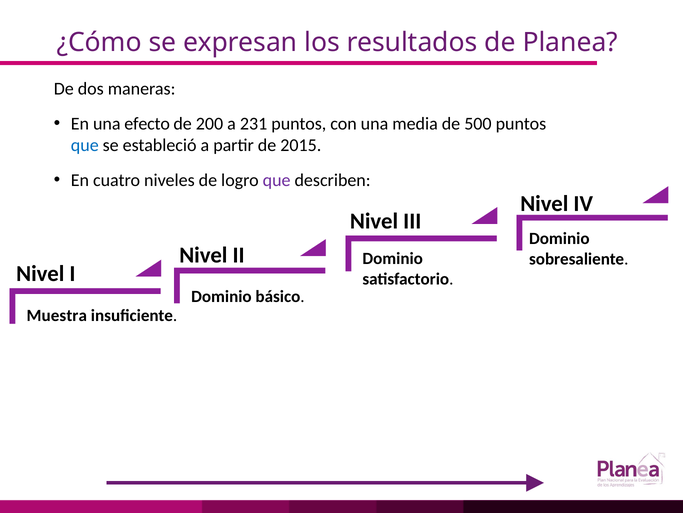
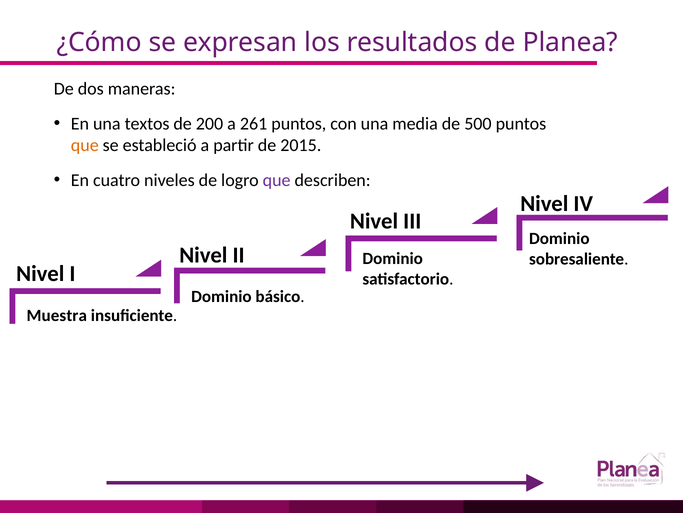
efecto: efecto -> textos (147, 124)
231: 231 -> 261 (254, 124)
que colour: blue -> orange (85, 145)
